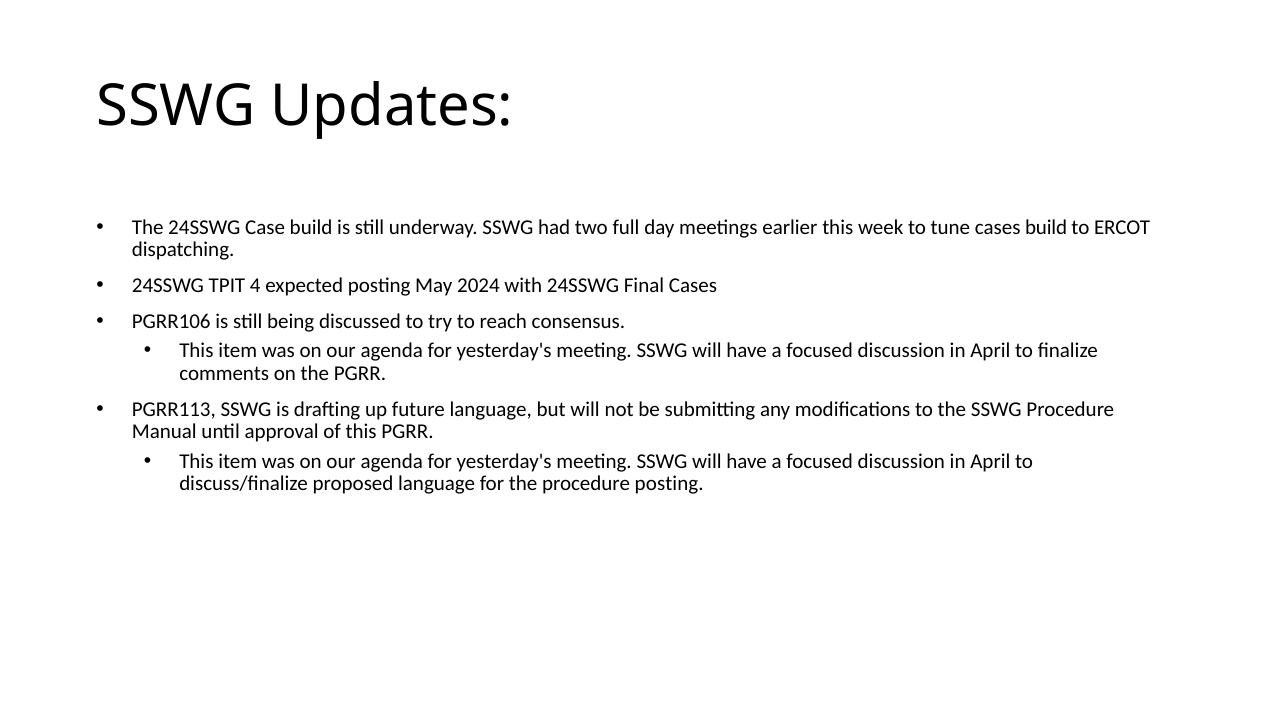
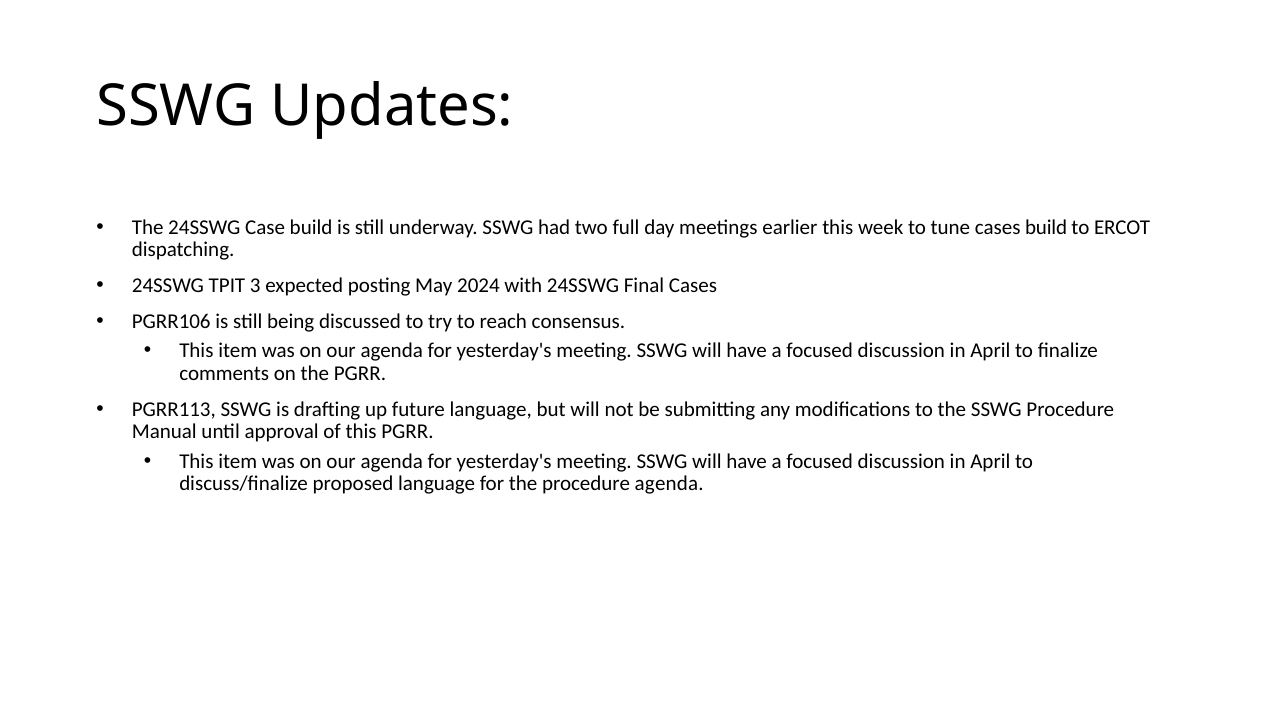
4: 4 -> 3 (255, 286)
procedure posting: posting -> agenda (669, 484)
